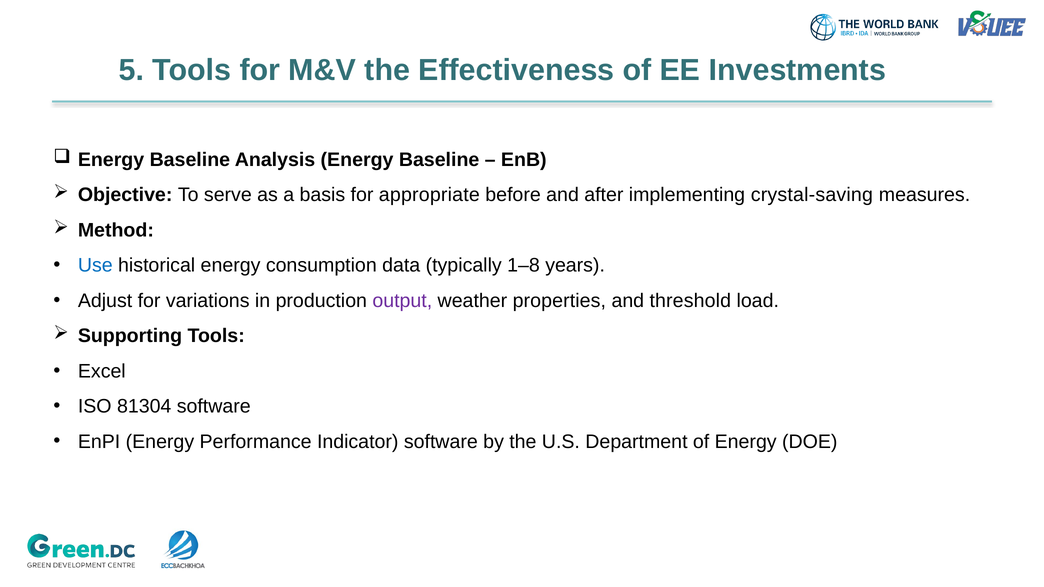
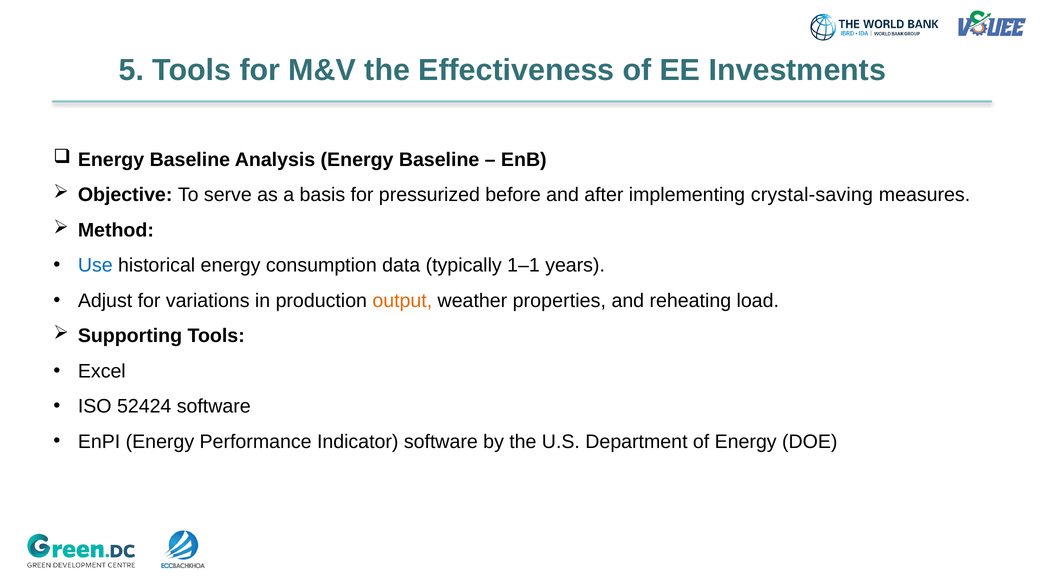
appropriate: appropriate -> pressurized (429, 195)
1–8: 1–8 -> 1–1 (524, 266)
output colour: purple -> orange (402, 301)
threshold: threshold -> reheating (690, 301)
81304: 81304 -> 52424 (144, 407)
